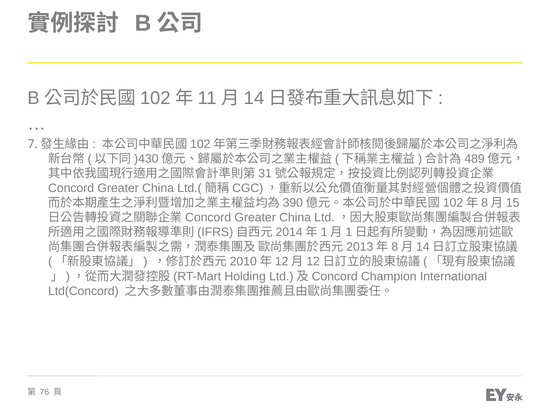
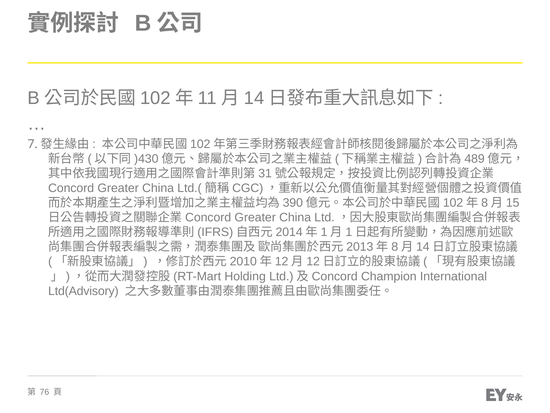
Ltd(Concord: Ltd(Concord -> Ltd(Advisory (83, 291)
